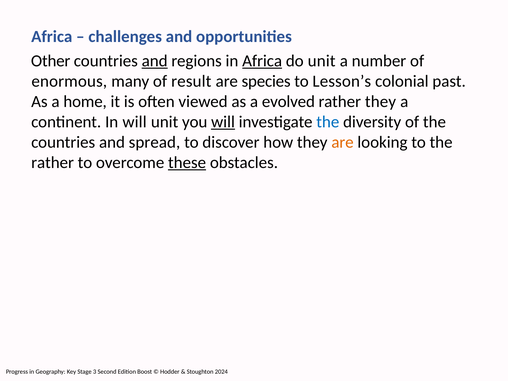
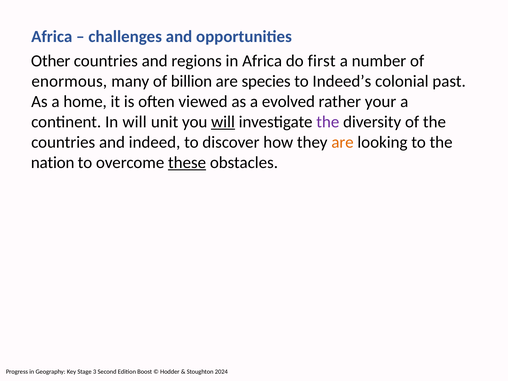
and underline: present -> none (155, 61)
Africa underline: present -> none (262, 61)
do unit: unit -> first (322, 61)
result: result -> billion (191, 81)
Lesson’s: Lesson’s -> Indeed’s (342, 81)
rather they: they -> your (381, 102)
the colour: blue -> purple (328, 122)
spread: spread -> indeed (155, 142)
rather: rather -> nation (53, 163)
